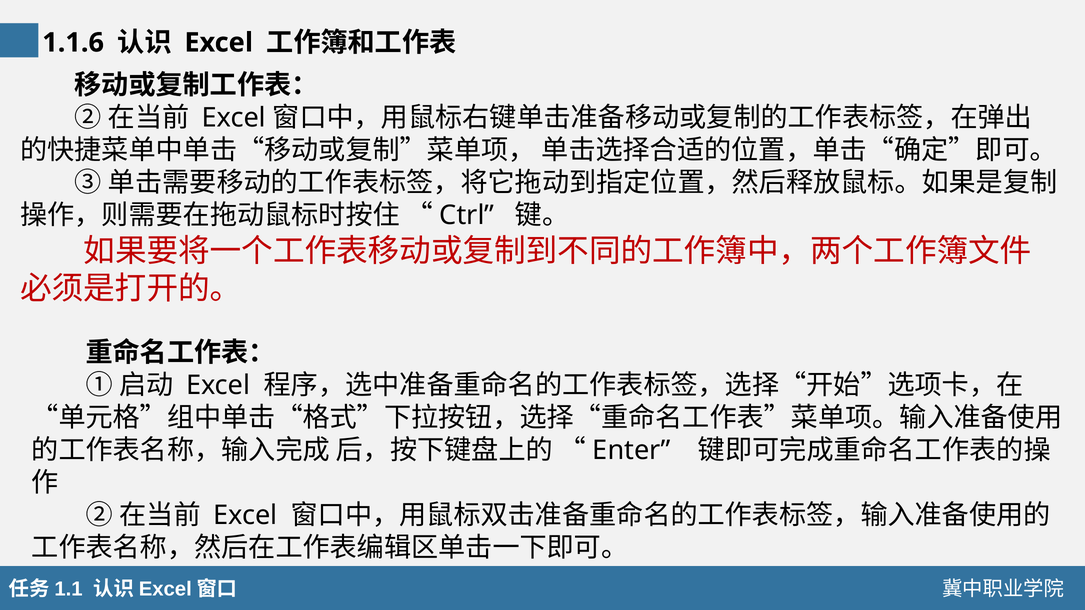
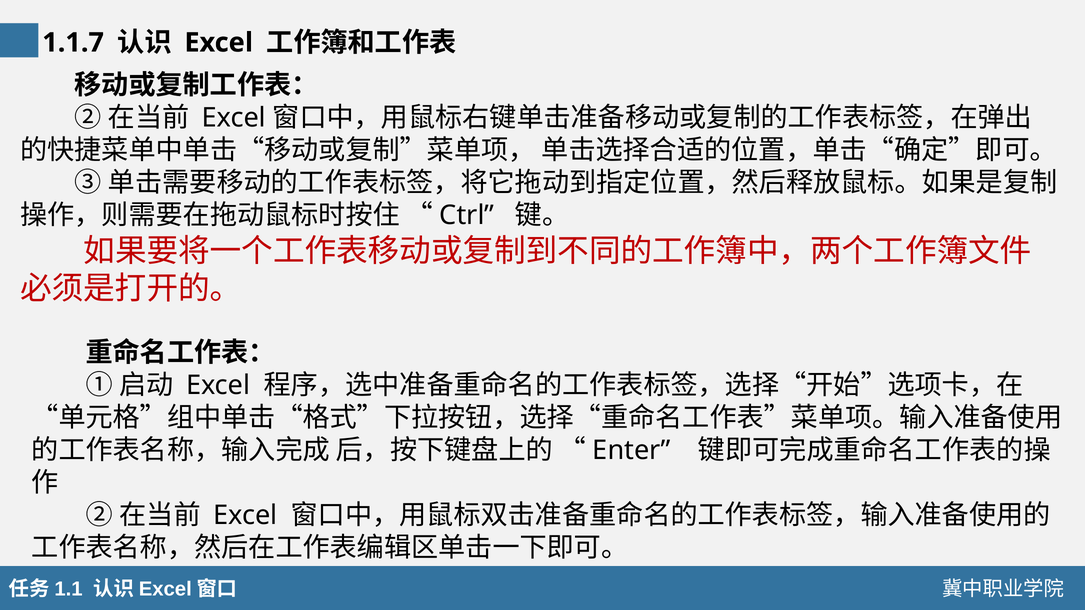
1.1.6: 1.1.6 -> 1.1.7 (73, 43)
